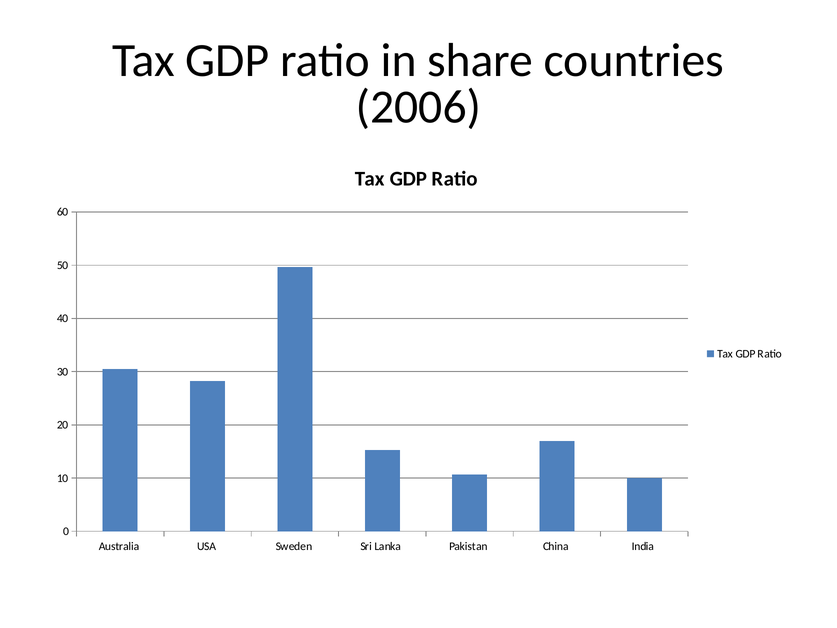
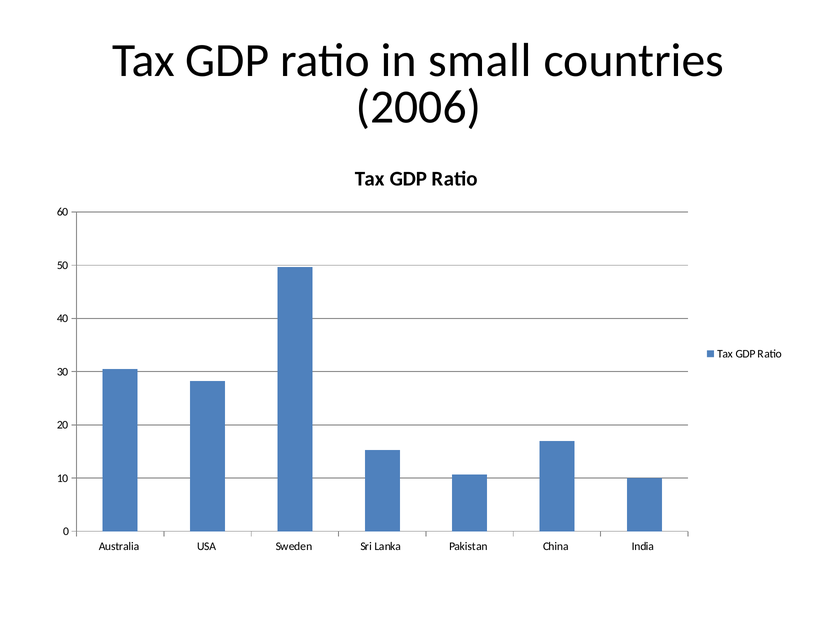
share: share -> small (480, 61)
